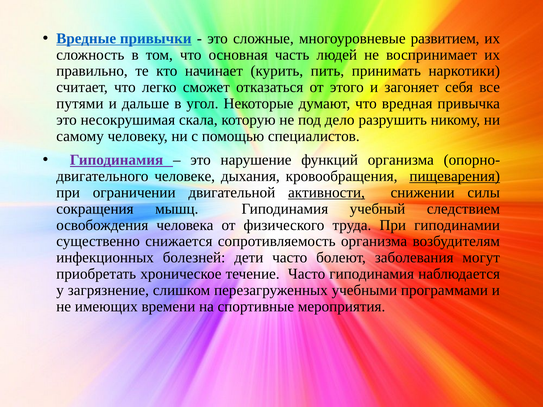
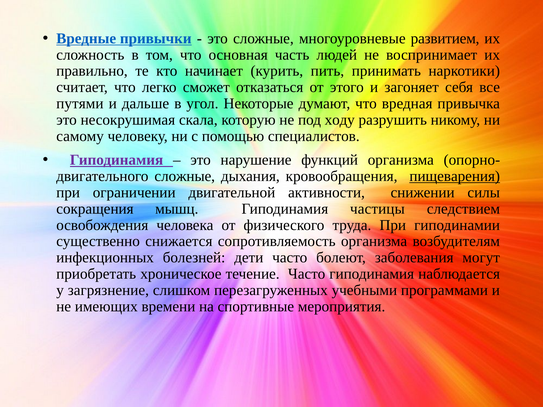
дело: дело -> ходу (340, 120)
человеке: человеке -> сложные (185, 176)
активности underline: present -> none (326, 193)
учебный: учебный -> частицы (377, 209)
